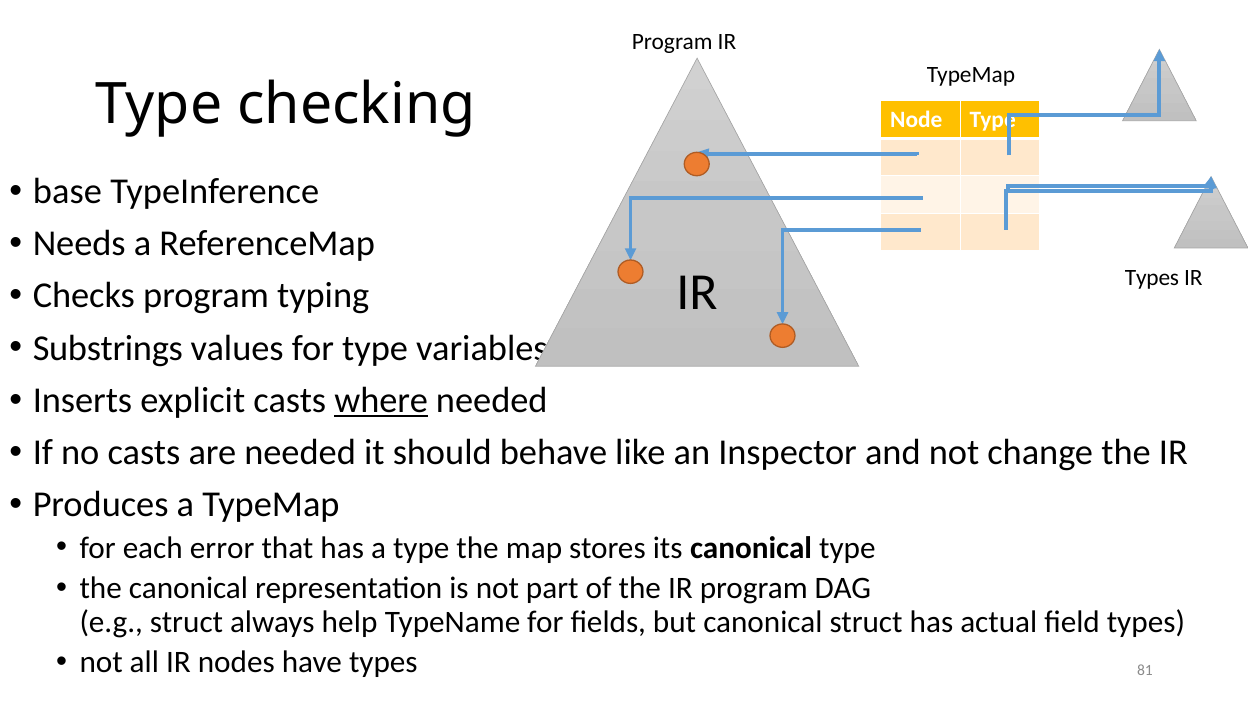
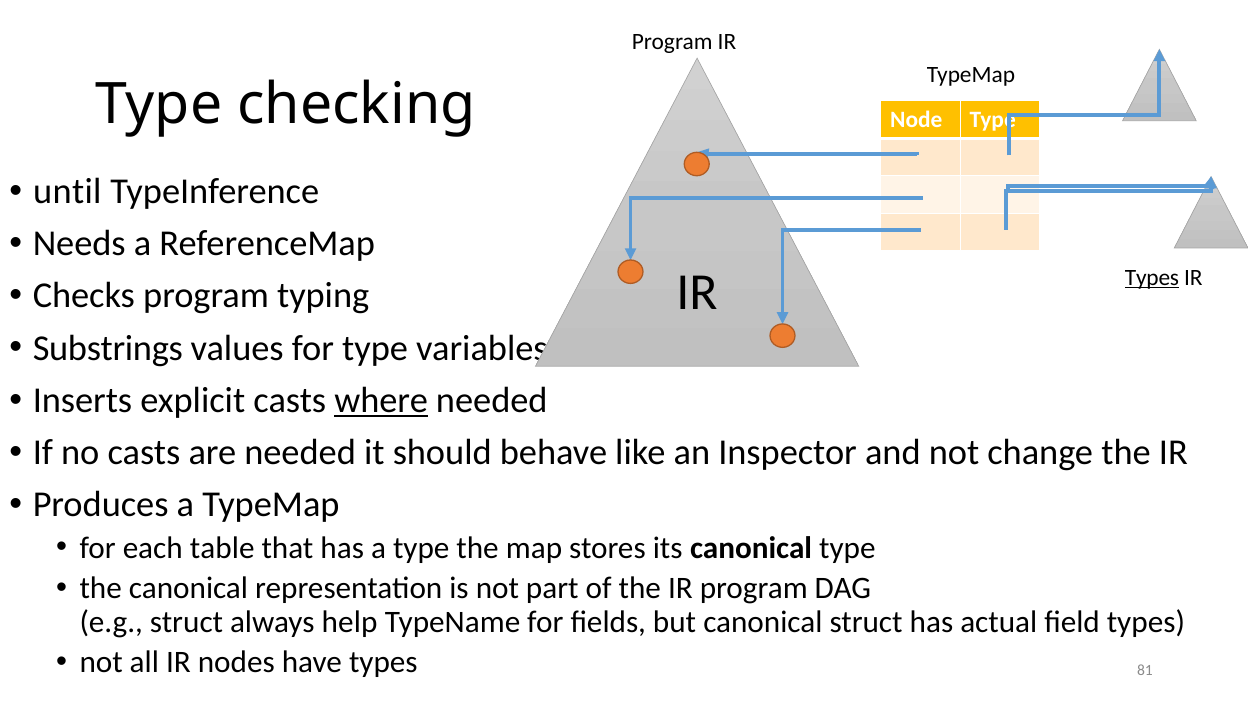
base: base -> until (67, 191)
Types underline: none -> present (1152, 277)
error: error -> table (222, 548)
